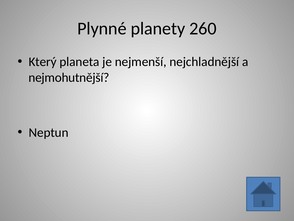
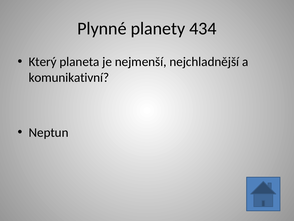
260: 260 -> 434 (203, 28)
nejmohutnější: nejmohutnější -> komunikativní (69, 77)
